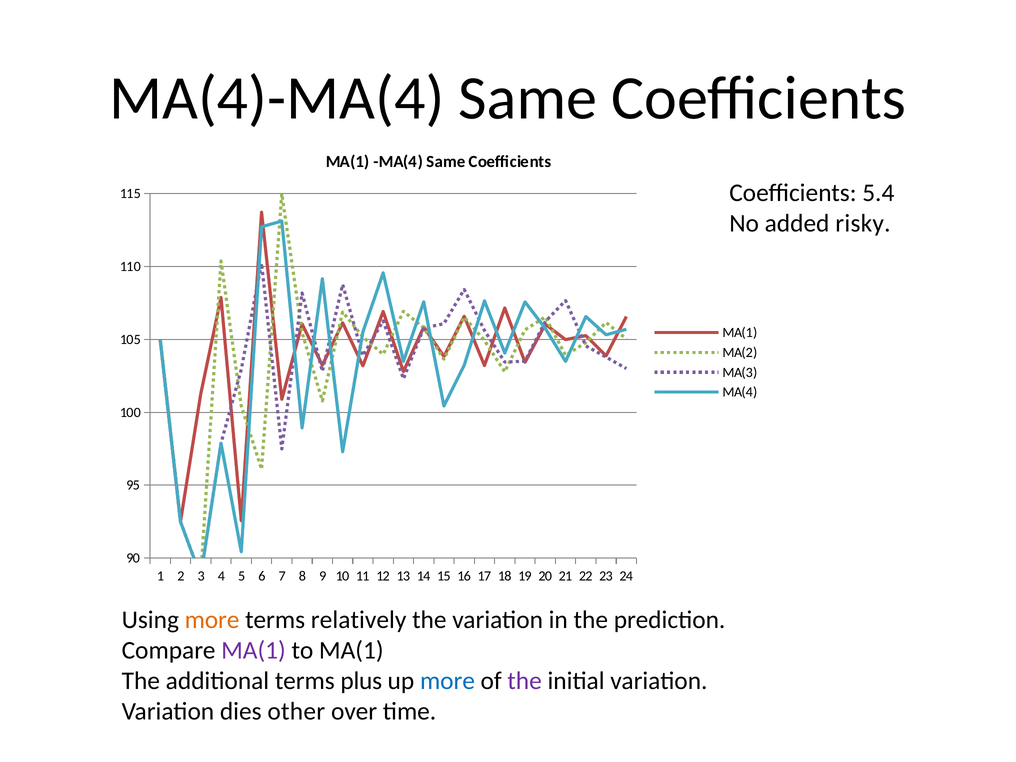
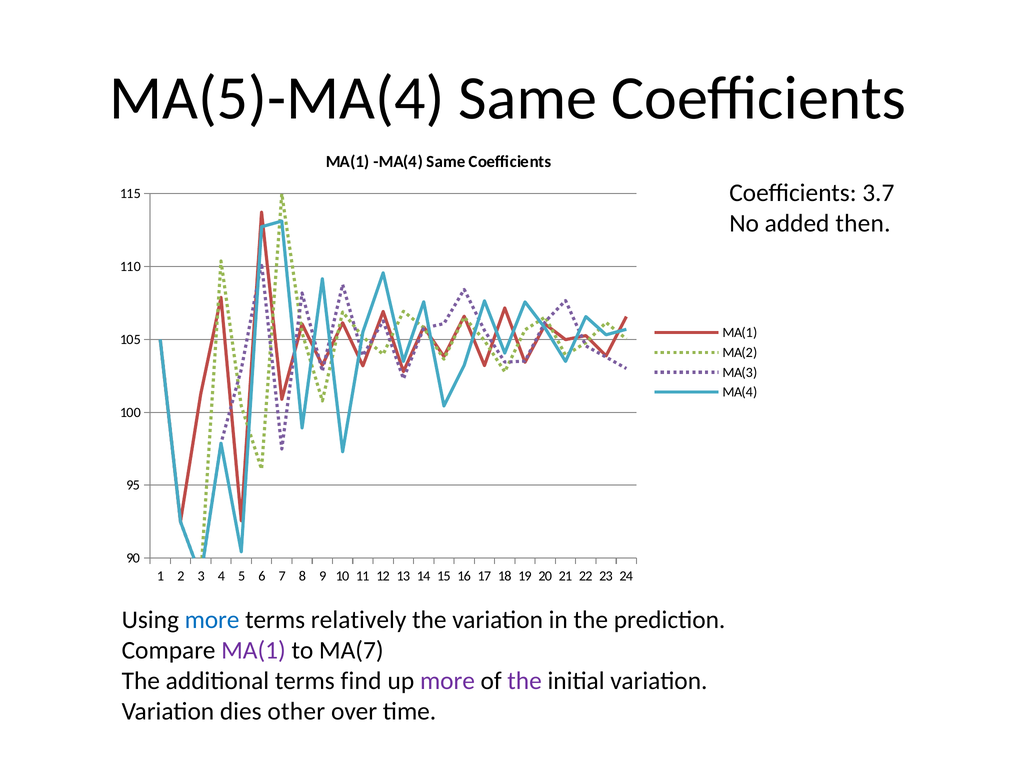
MA(4)-MA(4: MA(4)-MA(4 -> MA(5)-MA(4 (277, 98)
5.4: 5.4 -> 3.7 (878, 193)
risky: risky -> then (863, 223)
more colour: orange -> blue (212, 620)
to MA(1: MA(1 -> MA(7 (351, 650)
plus: plus -> find (361, 681)
more colour: blue -> purple (447, 681)
